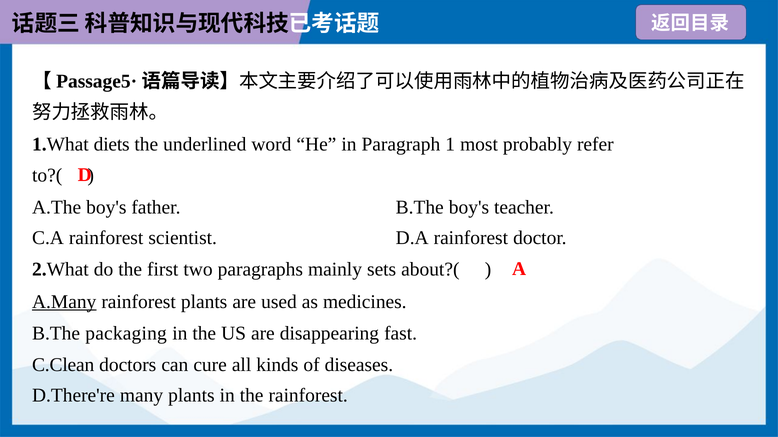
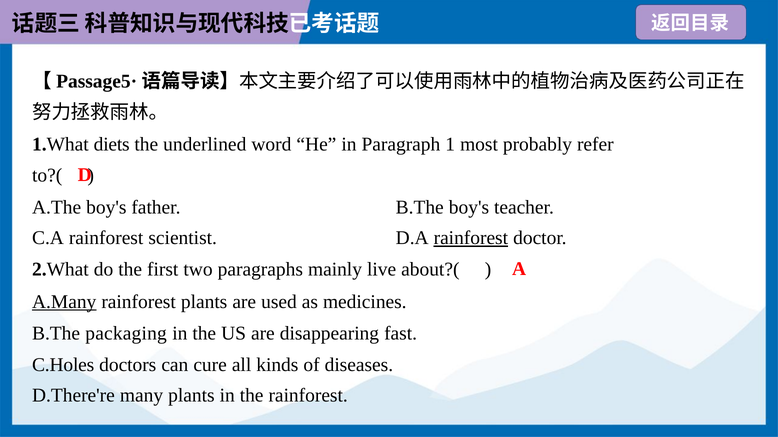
rainforest underline: none -> present (471, 238)
sets: sets -> live (382, 270)
C.Clean: C.Clean -> C.Holes (63, 365)
